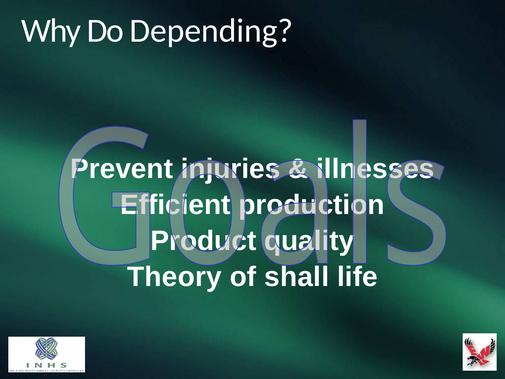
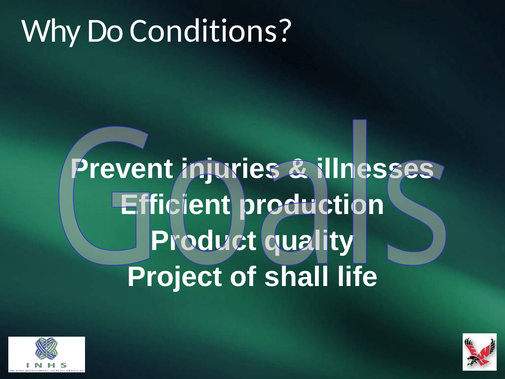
Depending: Depending -> Conditions (211, 31)
Theory: Theory -> Project (175, 277)
